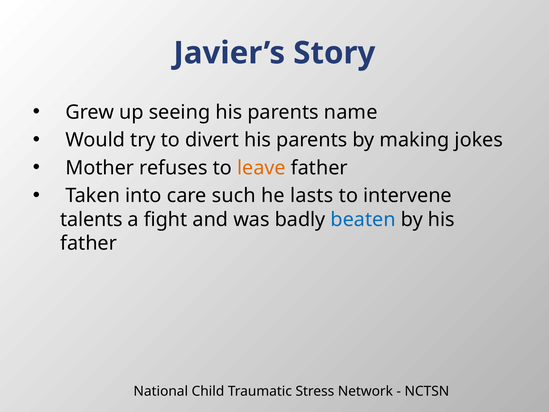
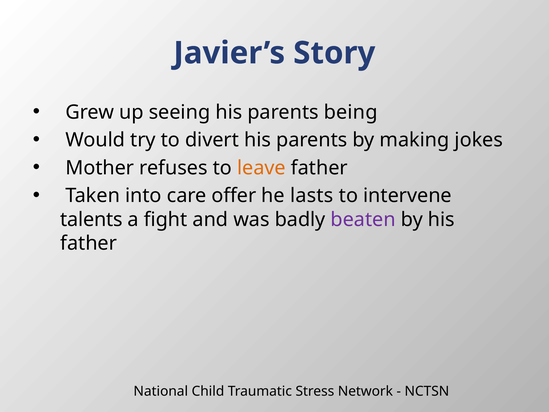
name: name -> being (351, 112)
such: such -> offer (234, 195)
beaten colour: blue -> purple (363, 219)
